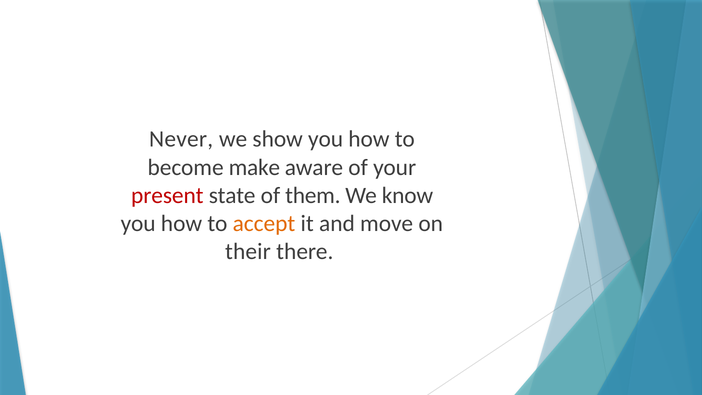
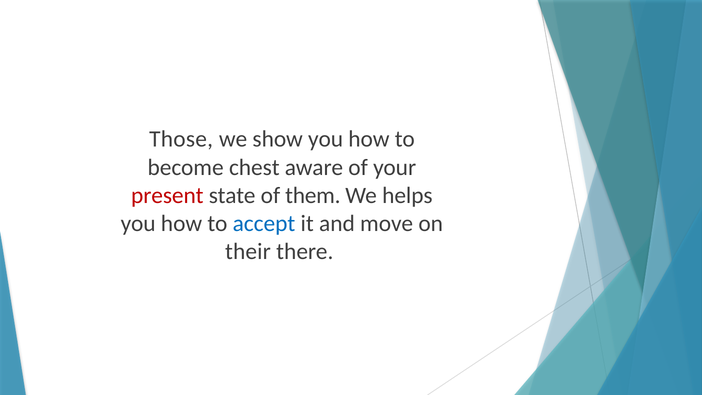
Never: Never -> Those (181, 139)
make: make -> chest (254, 167)
know: know -> helps (407, 195)
accept colour: orange -> blue (264, 223)
